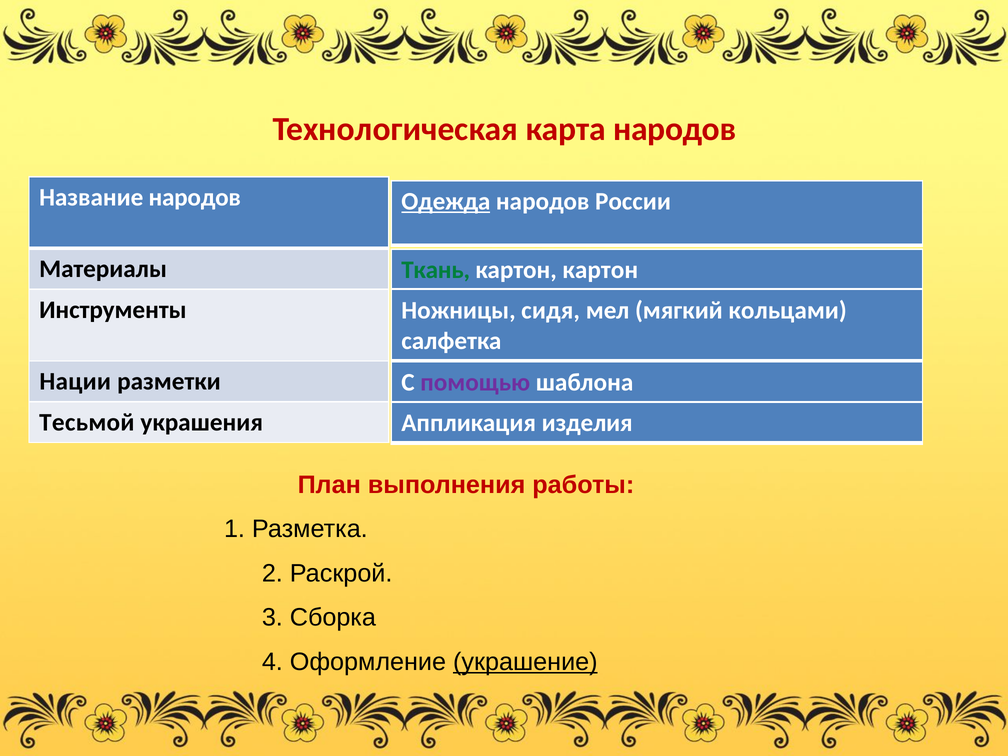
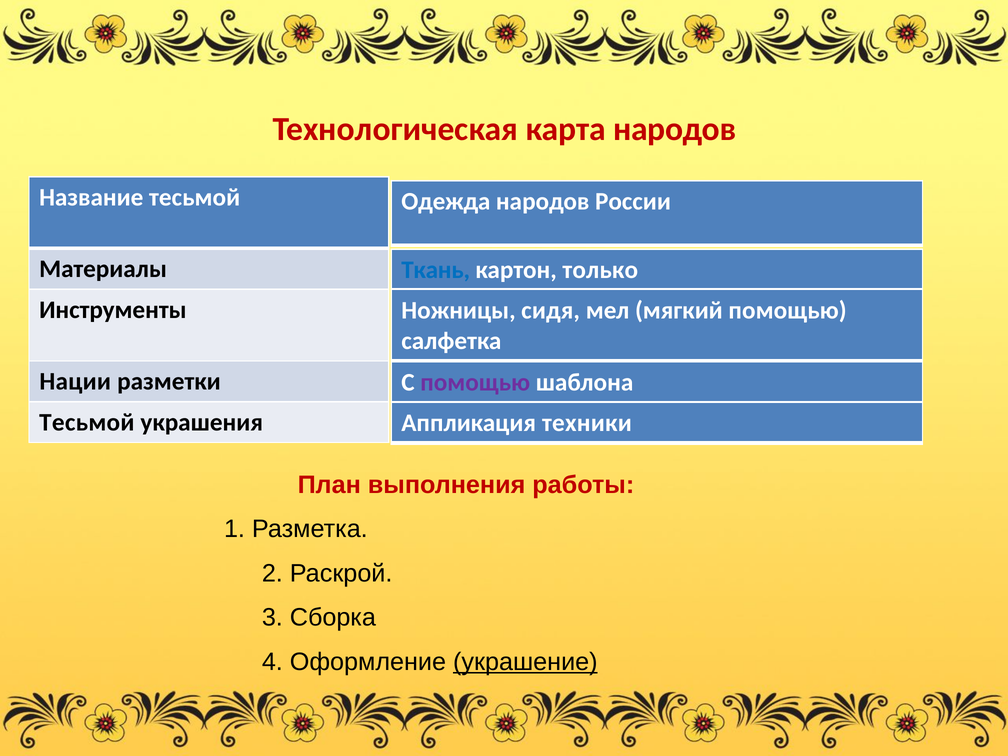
Название народов: народов -> тесьмой (195, 197)
Одежда underline: present -> none (446, 201)
Ткань colour: green -> blue (436, 270)
картон картон: картон -> только (600, 270)
мягкий кольцами: кольцами -> помощью (788, 310)
изделия: изделия -> техники (587, 423)
